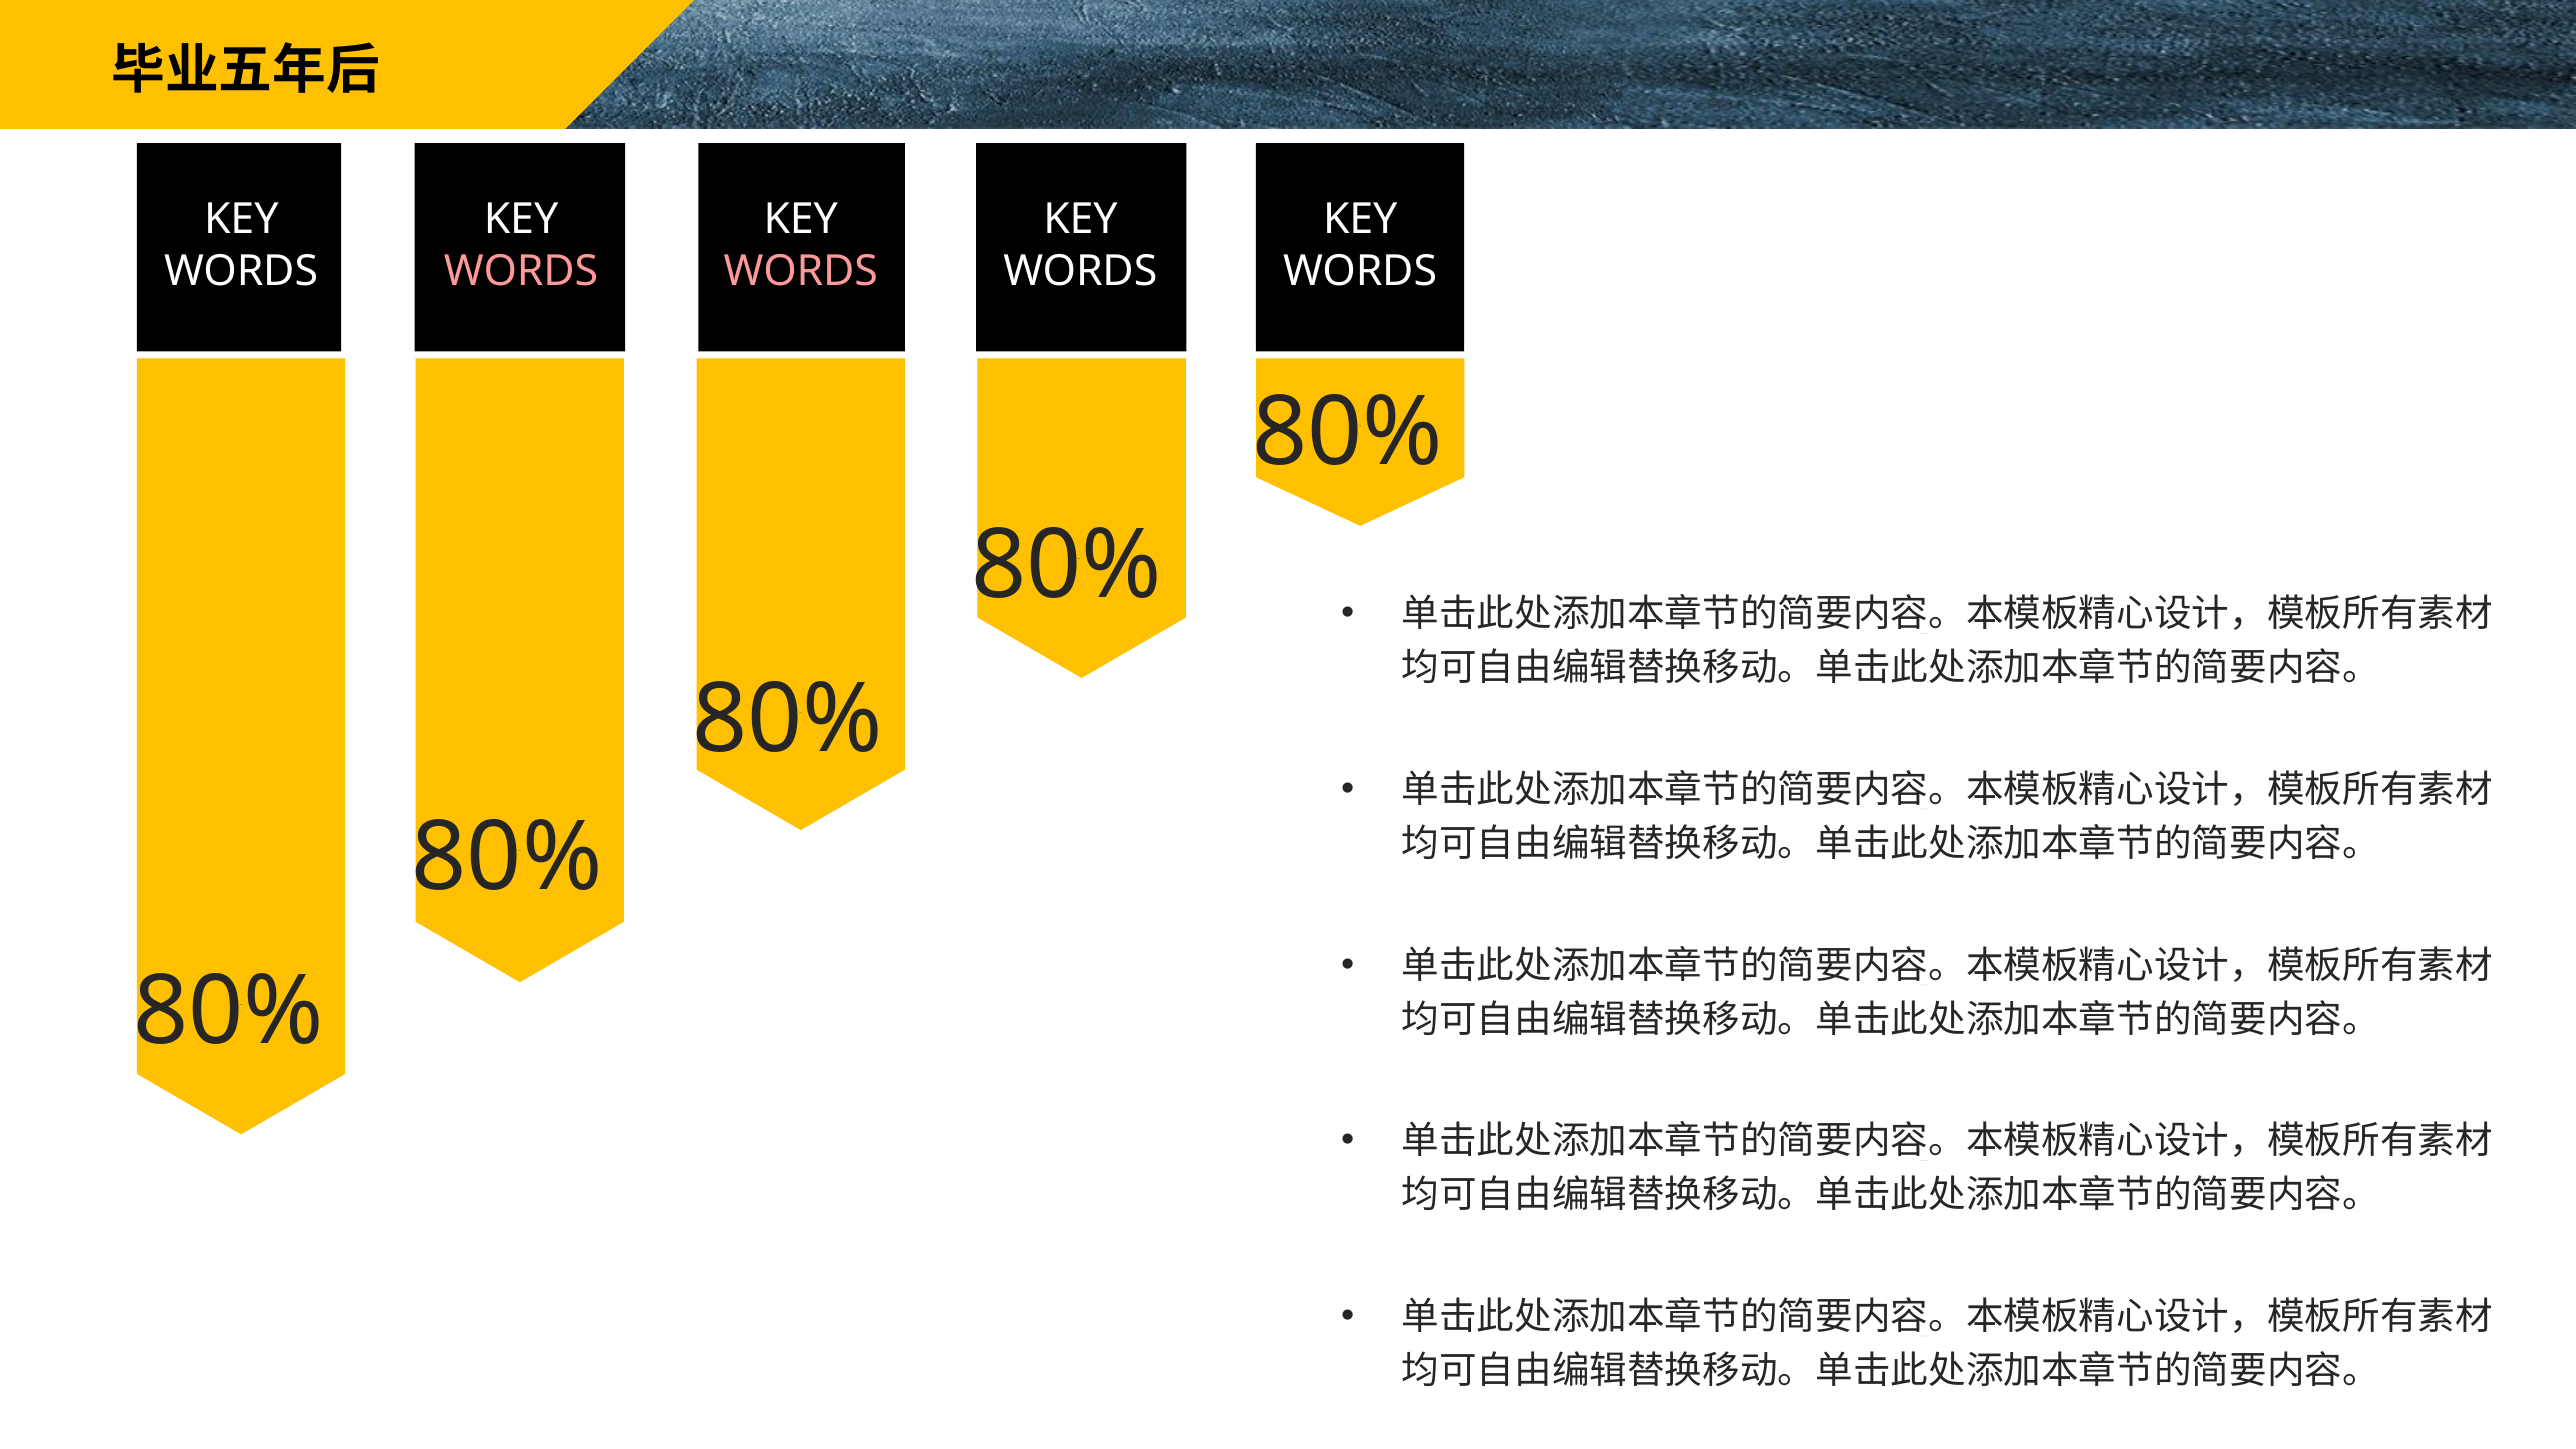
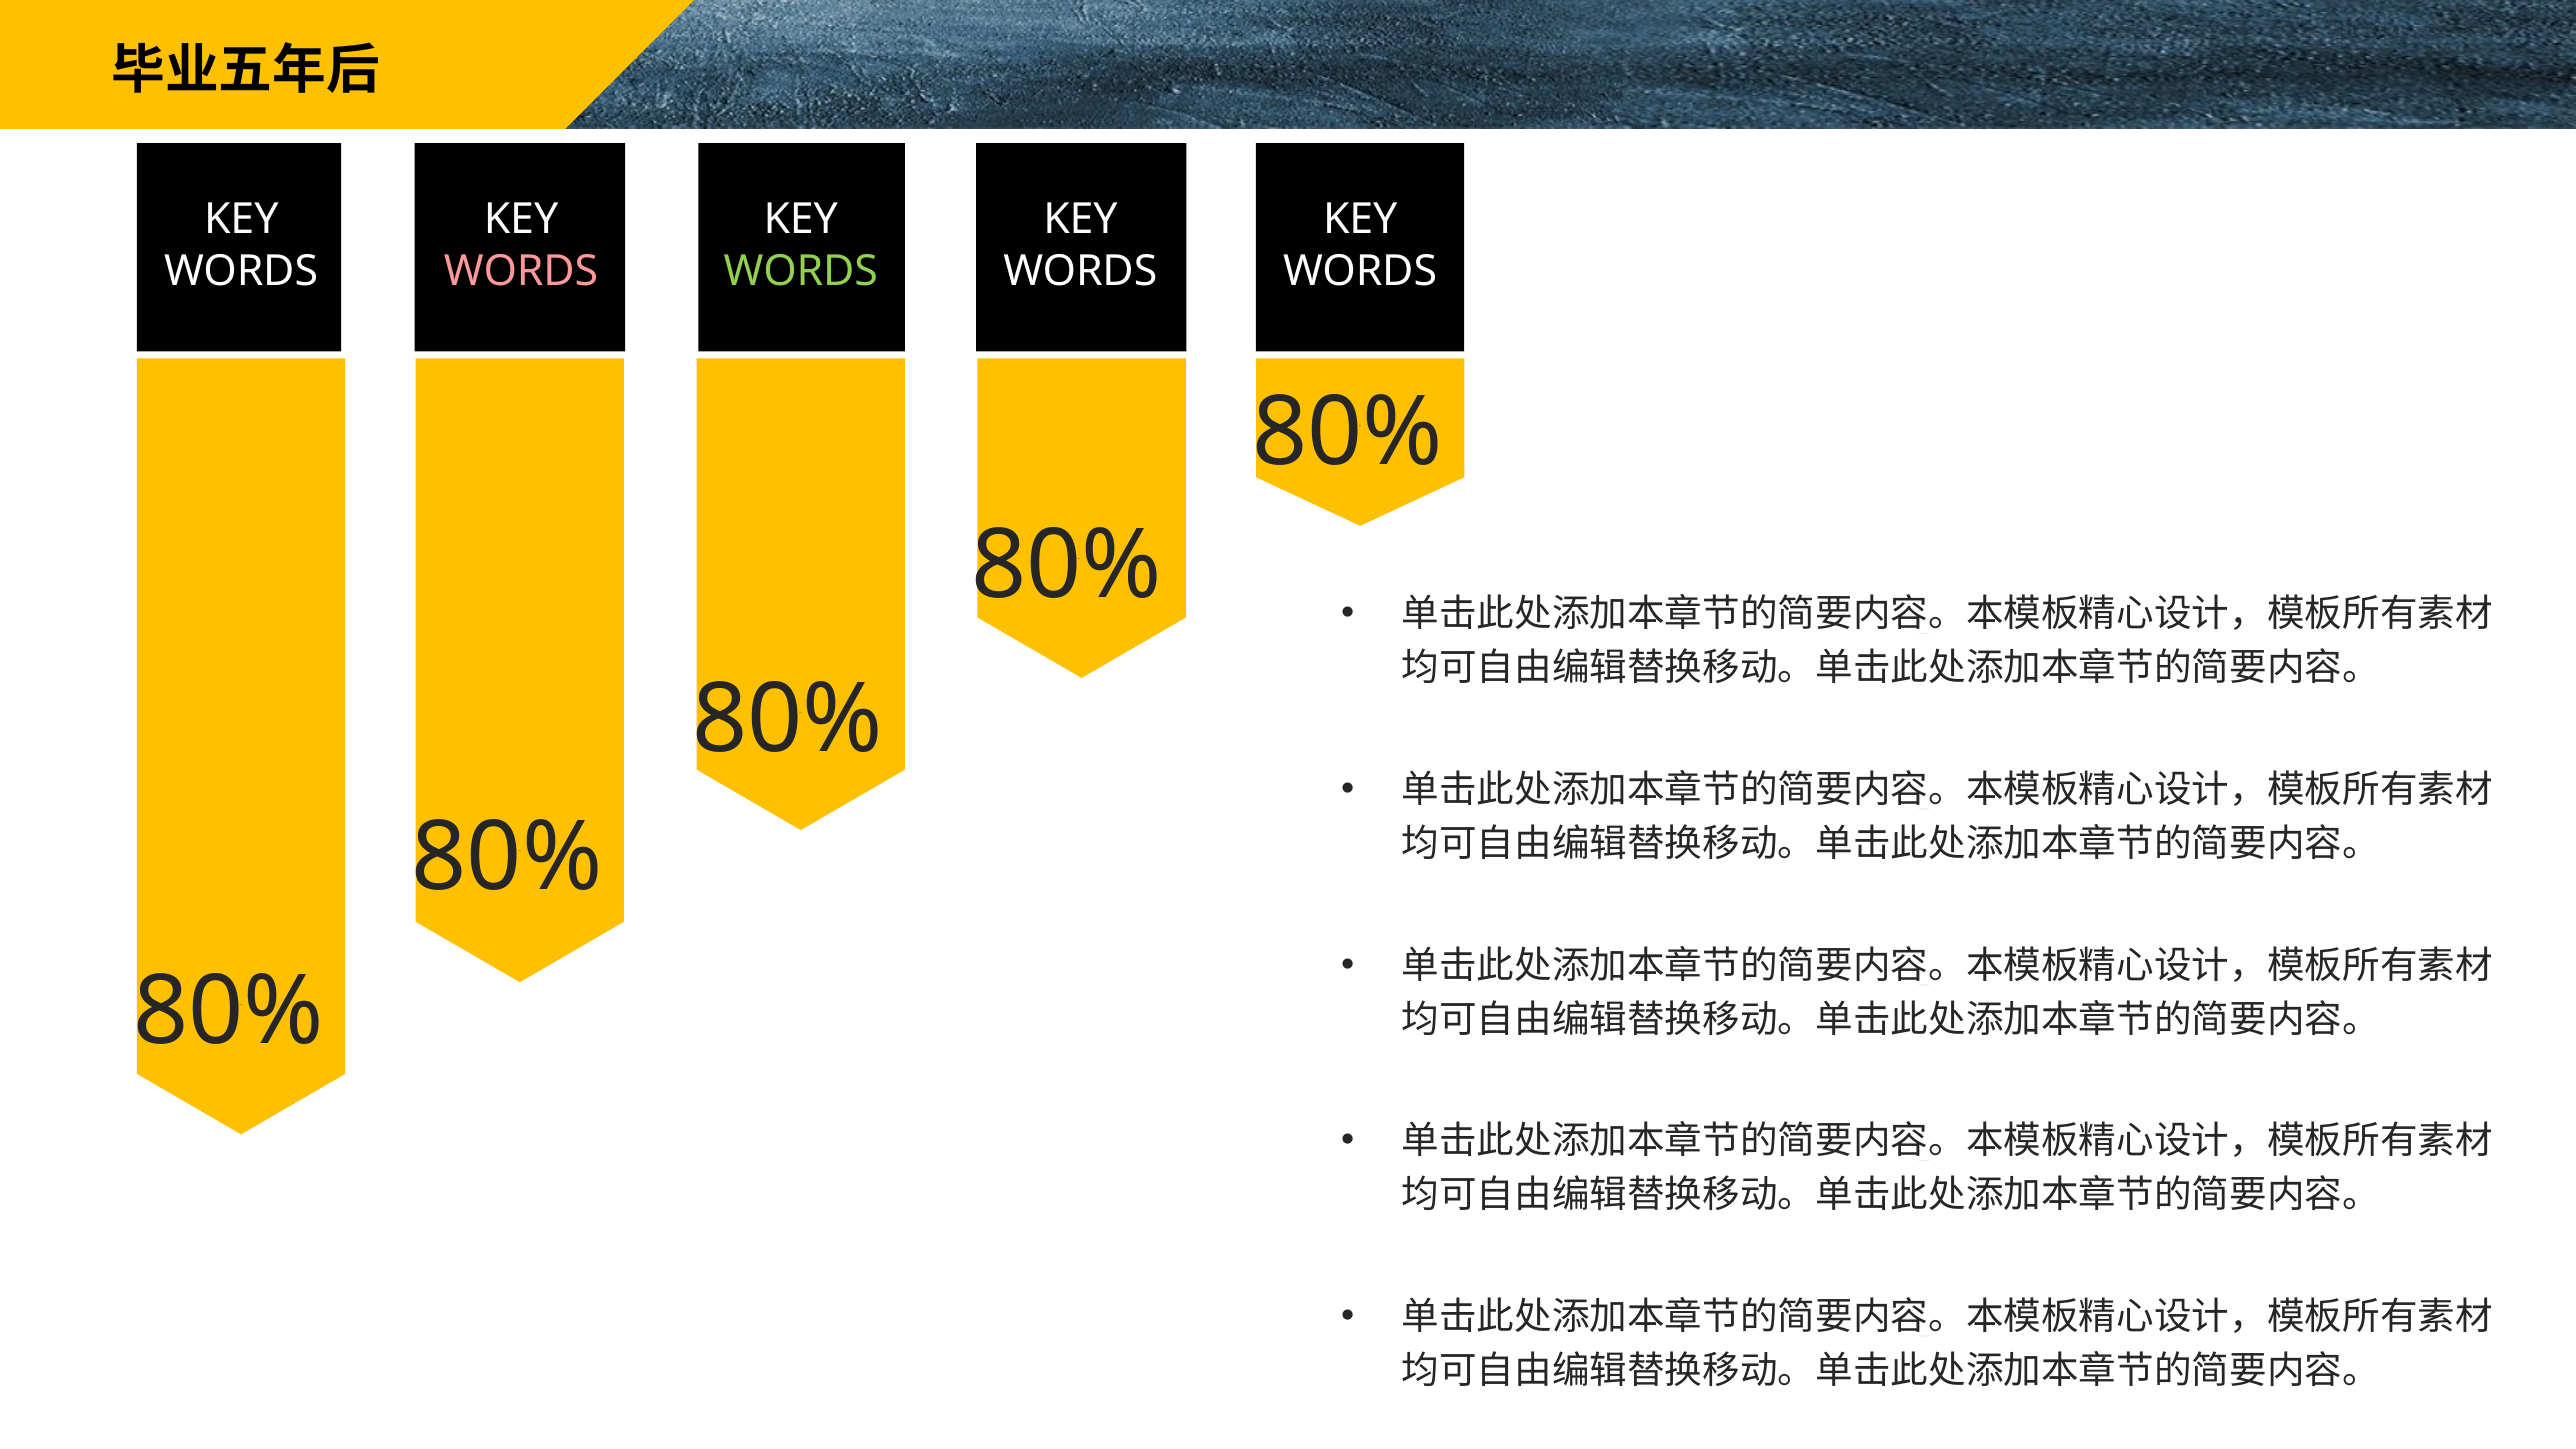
WORDS colour: pink -> light green (801, 271)
